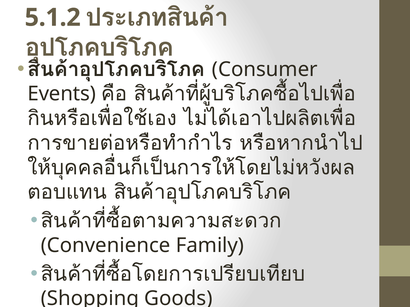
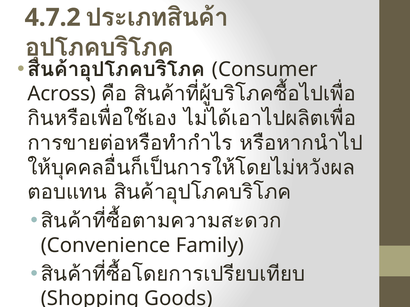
5.1.2: 5.1.2 -> 4.7.2 (53, 18)
Events: Events -> Across (62, 94)
